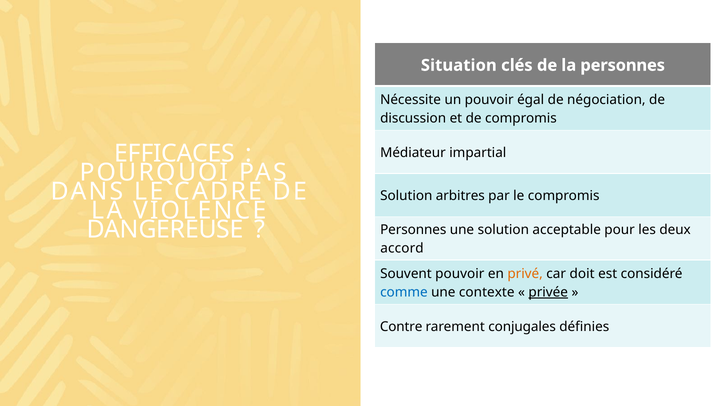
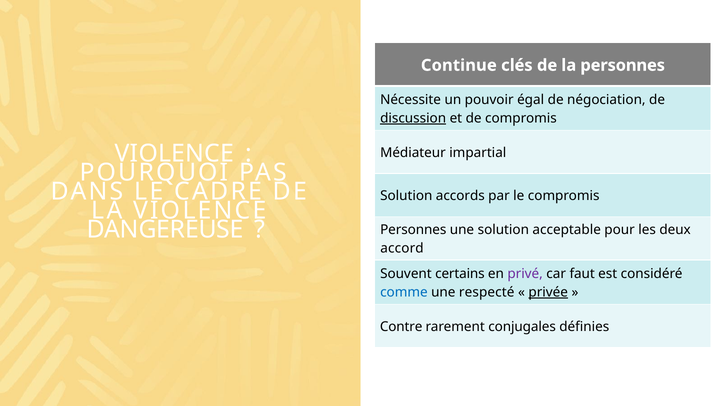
Situation: Situation -> Continue (459, 65)
discussion underline: none -> present (413, 118)
EFFICACES: EFFICACES -> VIOLENCE (174, 153)
arbitres: arbitres -> accords (460, 196)
Souvent pouvoir: pouvoir -> certains (460, 273)
privé colour: orange -> purple (525, 273)
doit: doit -> faut (582, 273)
contexte: contexte -> respecté (487, 292)
